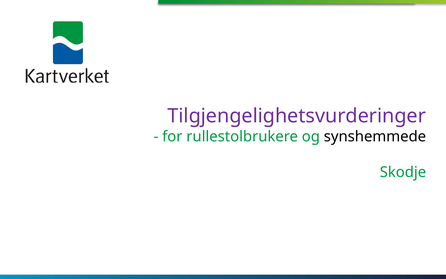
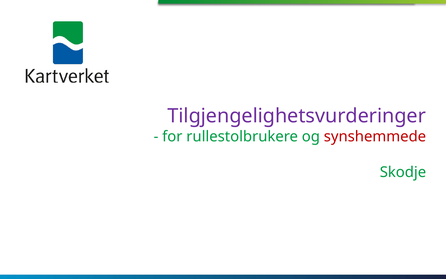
synshemmede colour: black -> red (375, 136)
